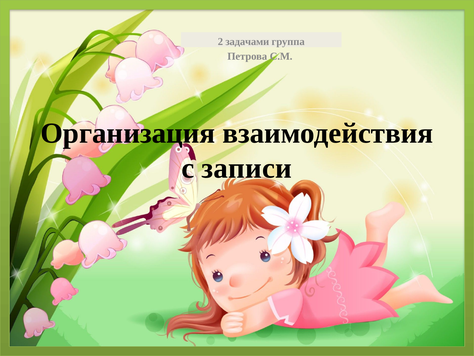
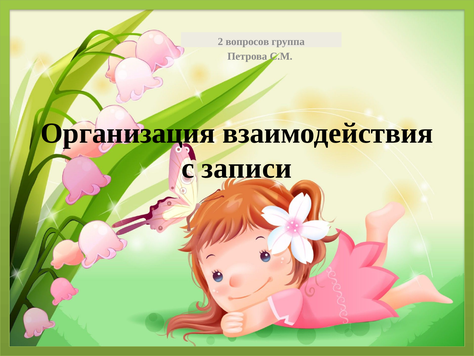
задачами: задачами -> вопросов (247, 42)
